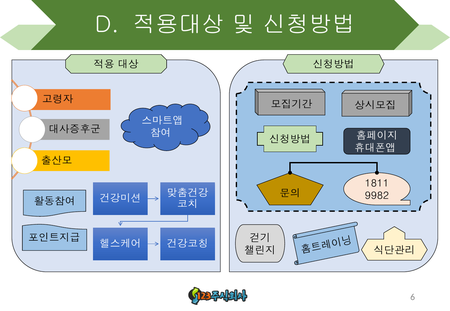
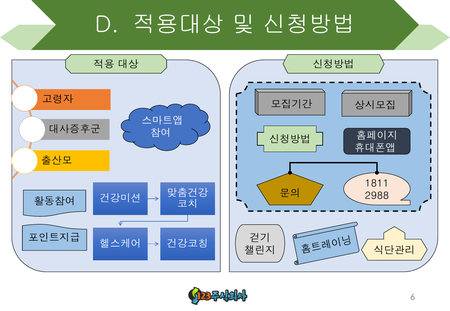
9982: 9982 -> 2988 (377, 196)
